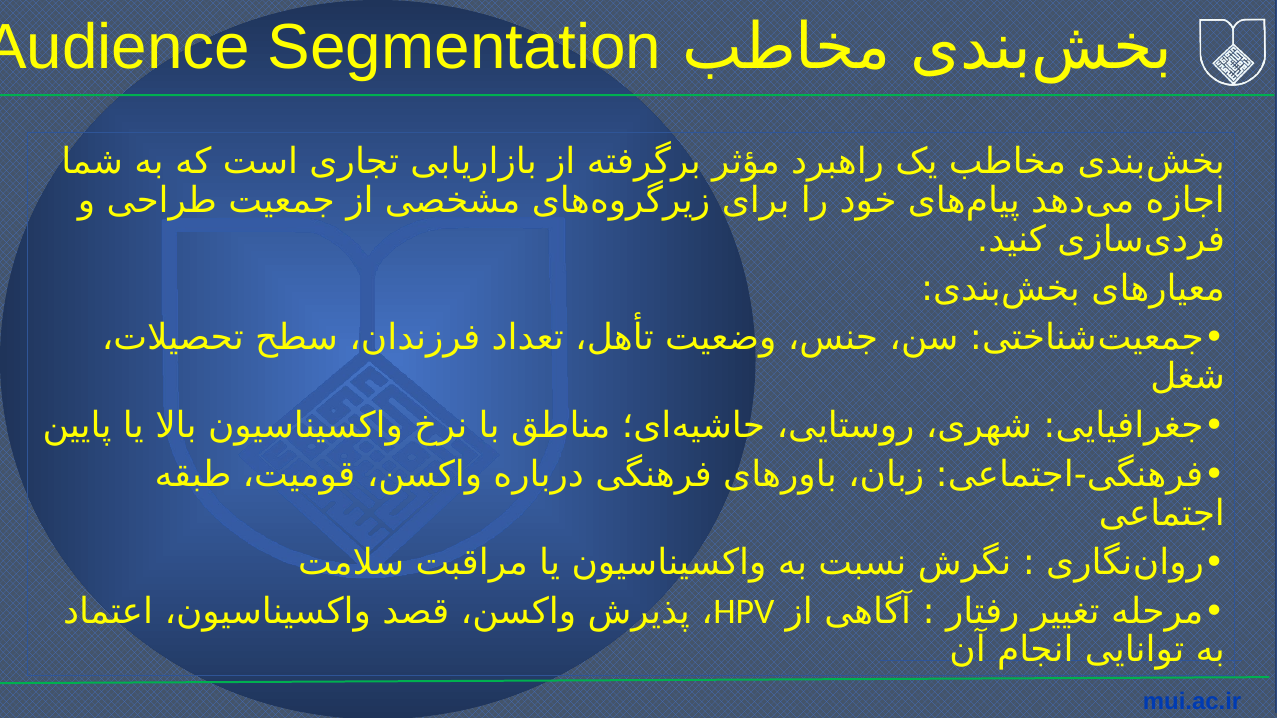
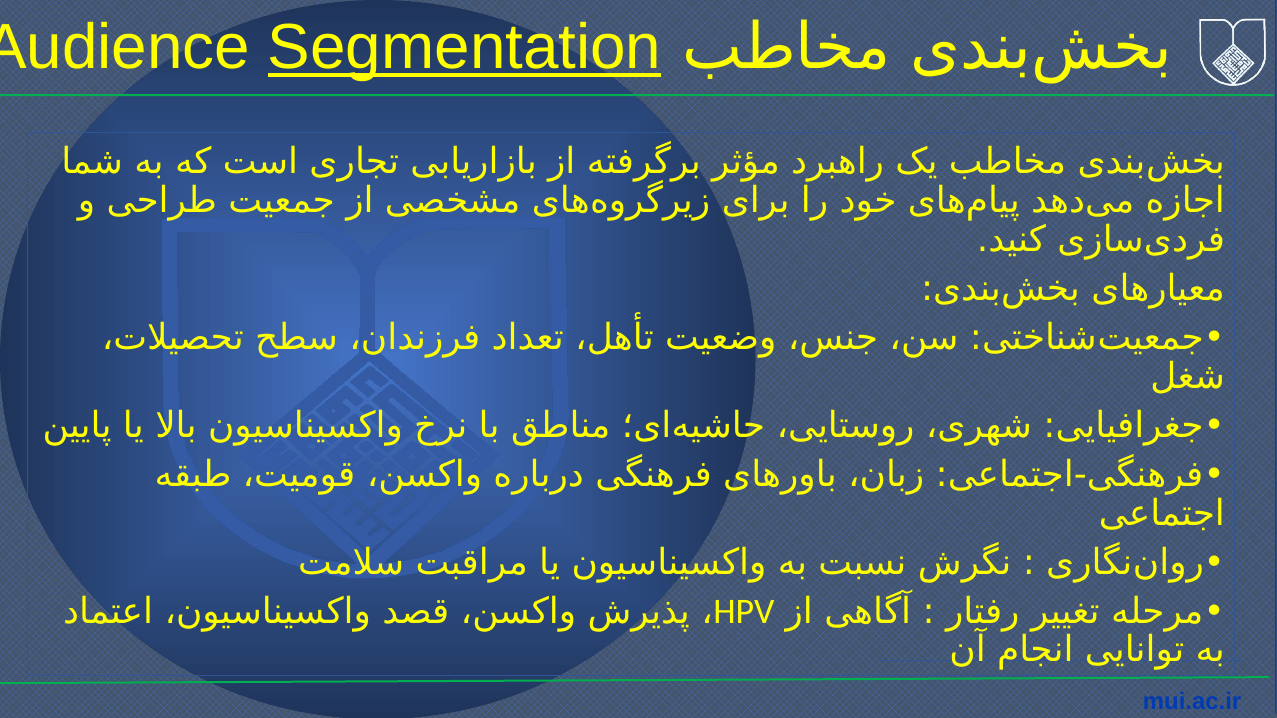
Segmentation underline: none -> present (465, 47)
